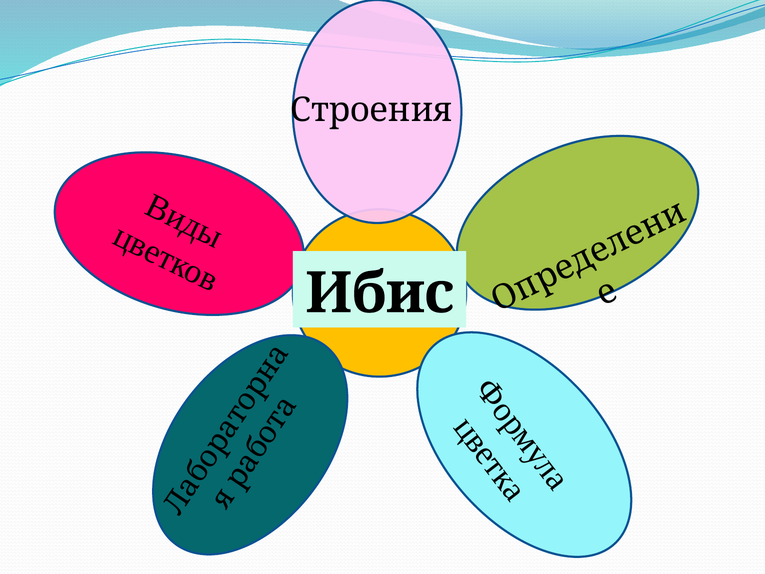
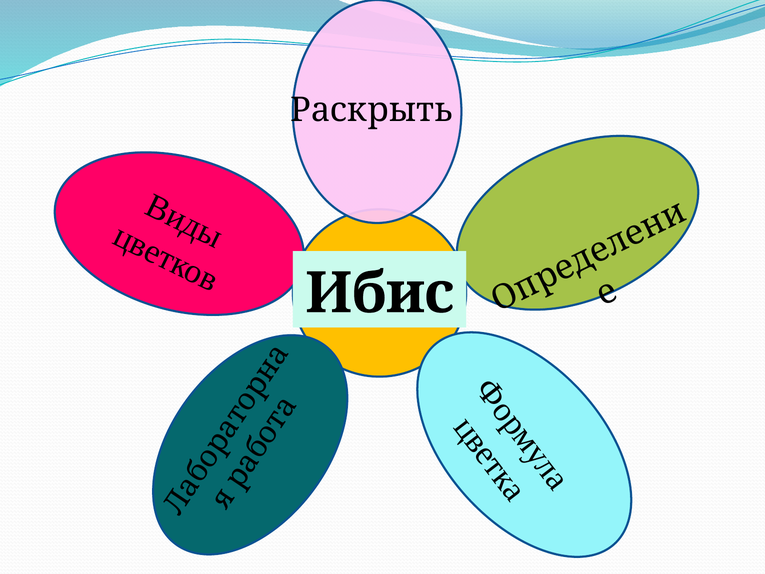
Строения: Строения -> Раскрыть (371, 110)
